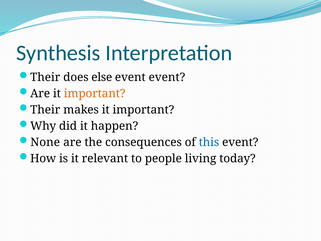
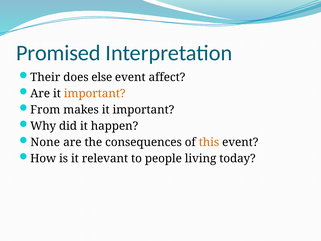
Synthesis: Synthesis -> Promised (58, 53)
event event: event -> affect (167, 77)
Their: Their -> From (45, 110)
this colour: blue -> orange (209, 142)
